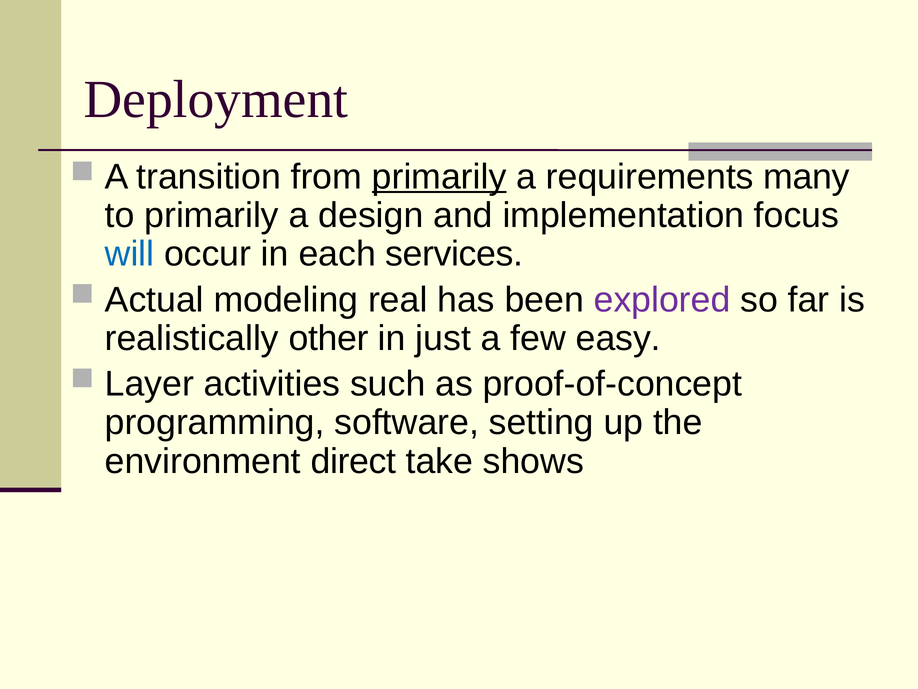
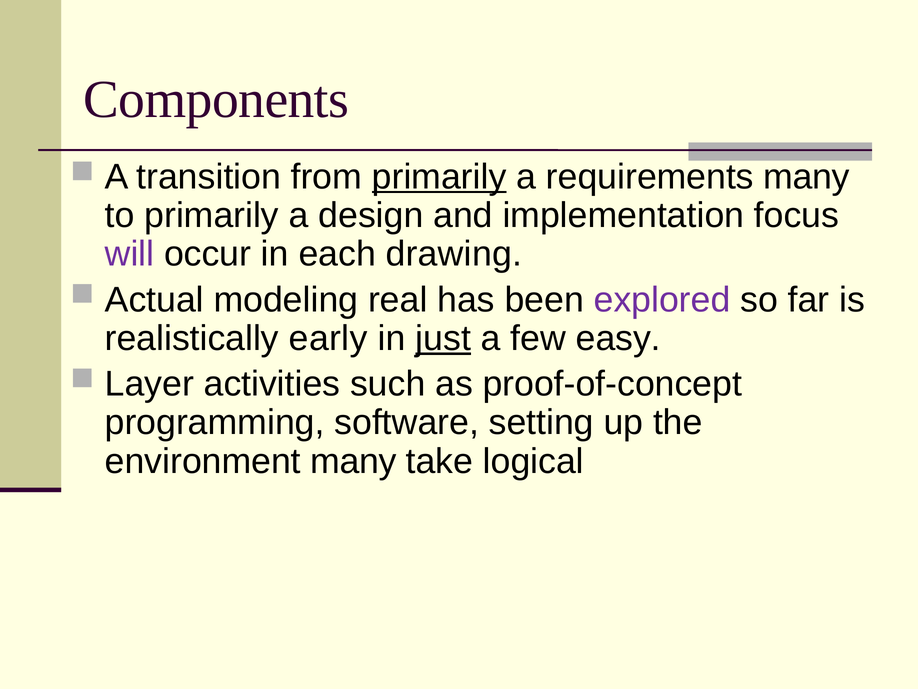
Deployment: Deployment -> Components (216, 99)
will colour: blue -> purple (130, 254)
services: services -> drawing (454, 254)
other: other -> early (328, 338)
just underline: none -> present (443, 338)
environment direct: direct -> many (353, 461)
shows: shows -> logical (533, 461)
